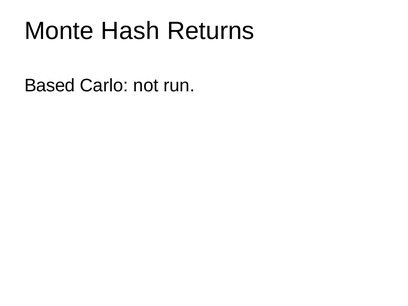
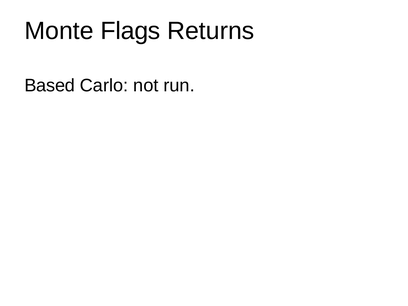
Hash: Hash -> Flags (130, 31)
